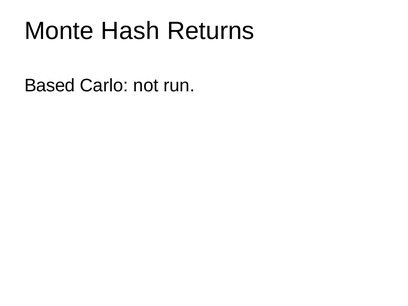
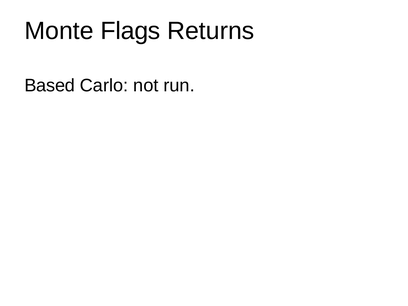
Hash: Hash -> Flags (130, 31)
